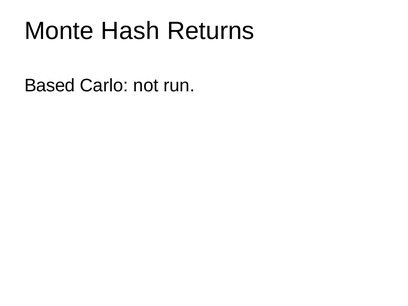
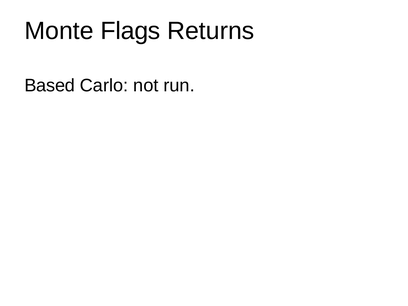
Hash: Hash -> Flags (130, 31)
